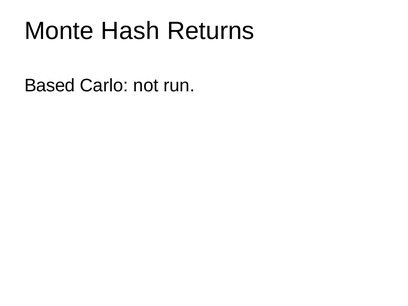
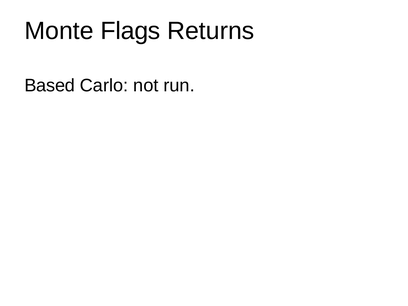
Hash: Hash -> Flags (130, 31)
